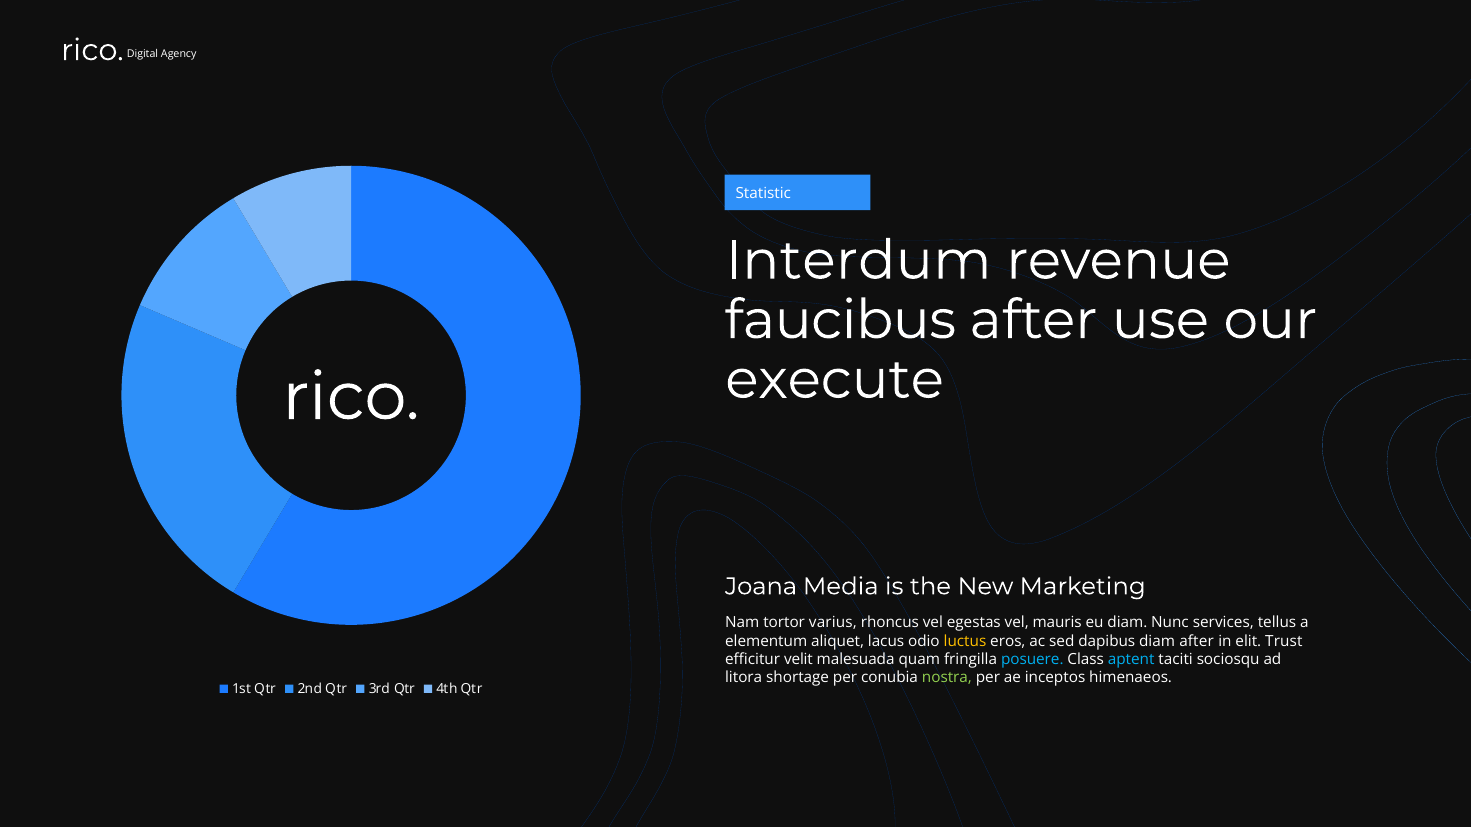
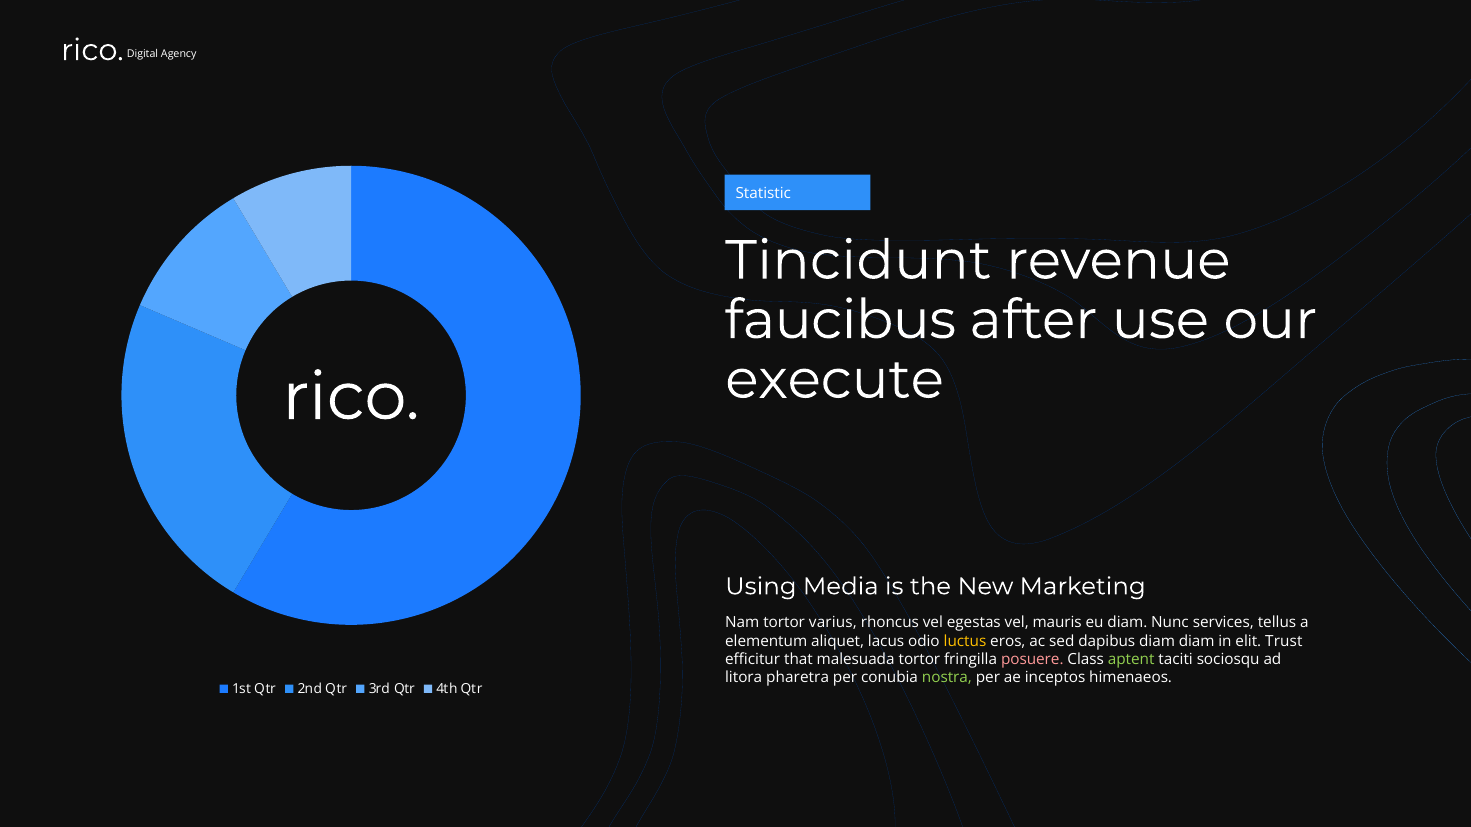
Interdum: Interdum -> Tincidunt (858, 261)
Joana: Joana -> Using (761, 587)
diam after: after -> diam (1197, 641)
velit: velit -> that (798, 660)
malesuada quam: quam -> tortor (919, 660)
posuere colour: light blue -> pink (1032, 660)
aptent colour: light blue -> light green (1131, 660)
shortage: shortage -> pharetra (798, 678)
